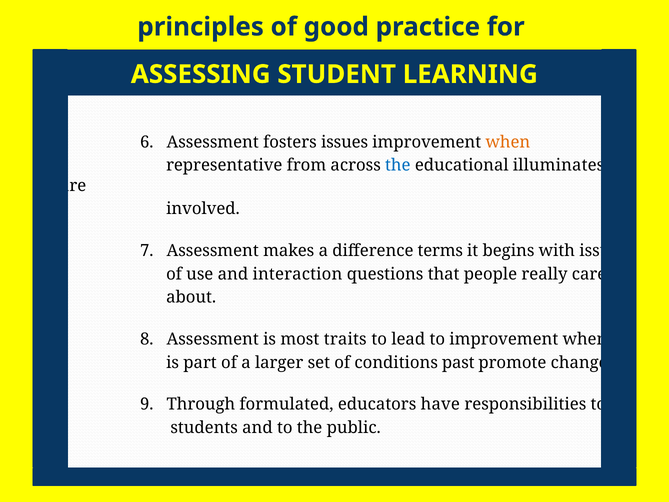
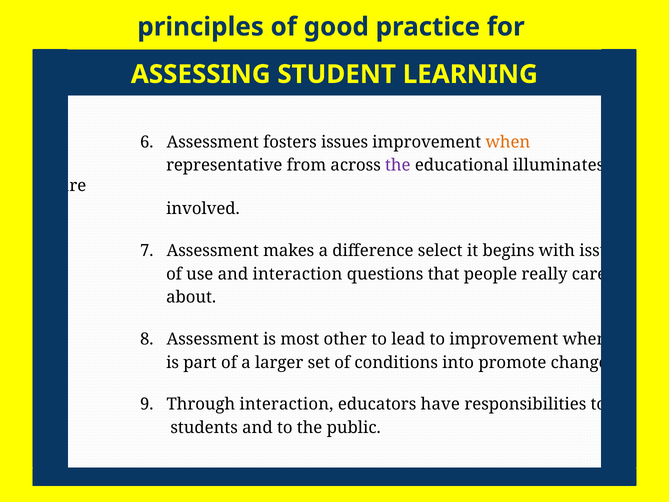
the colour: blue -> purple (398, 165)
terms: terms -> select (440, 250)
traits: traits -> other (345, 339)
past: past -> into (458, 362)
Through formulated: formulated -> interaction (286, 404)
